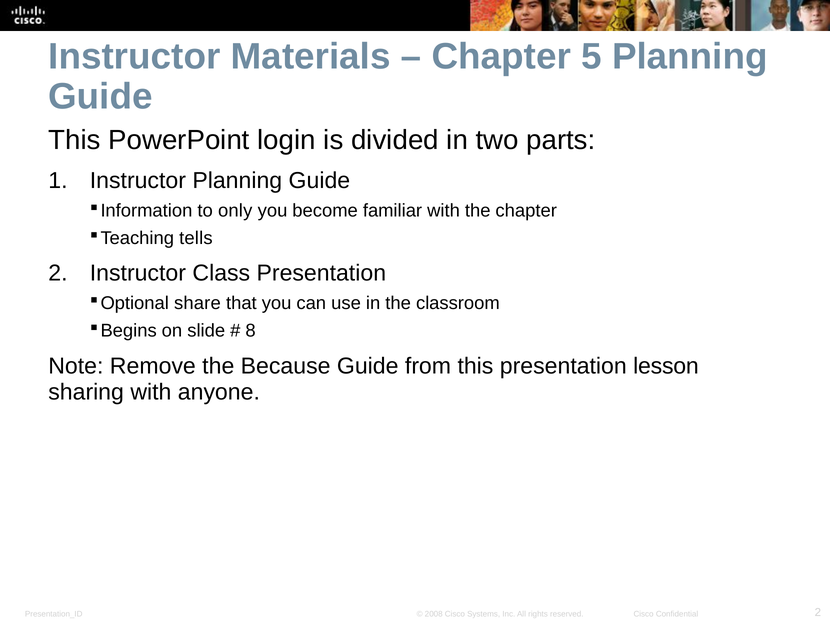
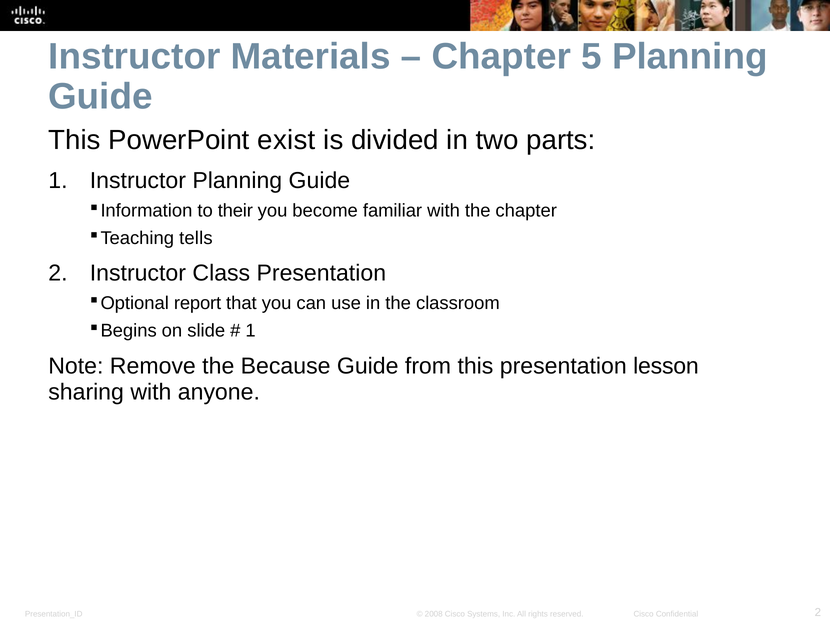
login: login -> exist (286, 140)
only: only -> their (235, 211)
share: share -> report (198, 304)
8: 8 -> 1 (251, 331)
